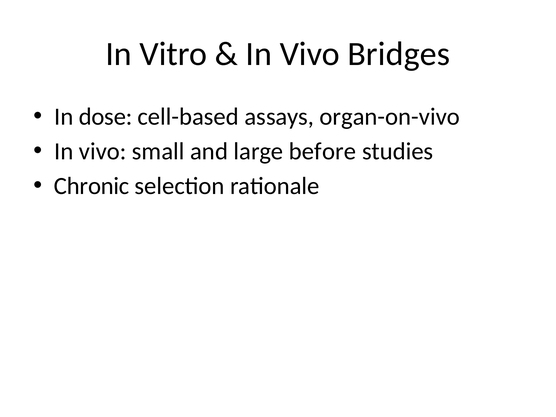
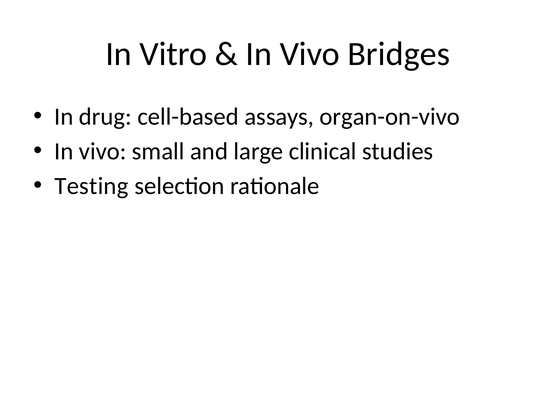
dose: dose -> drug (105, 117)
before: before -> clinical (323, 151)
Chronic: Chronic -> Testing (91, 186)
